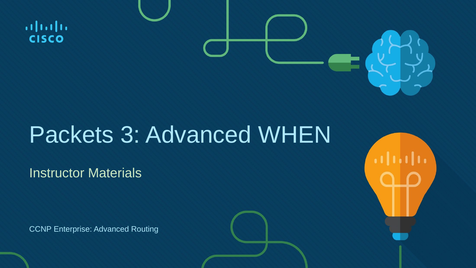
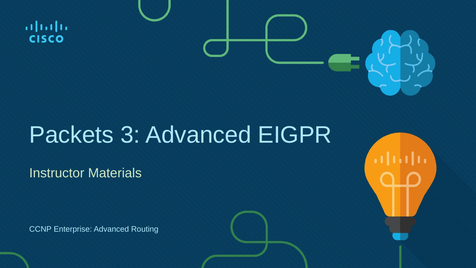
WHEN: WHEN -> EIGPR (295, 135)
